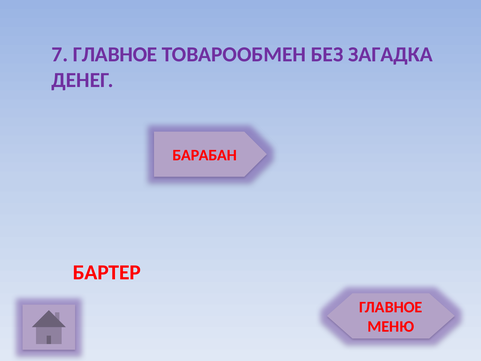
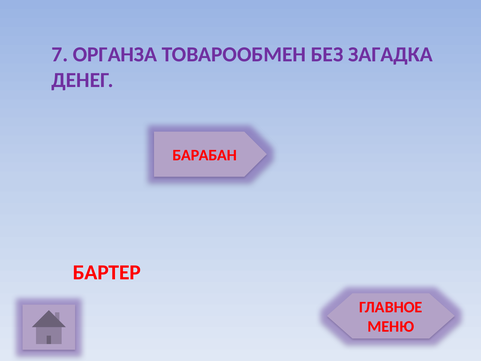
7 ГЛАВНОЕ: ГЛАВНОЕ -> ОРГАНЗА (115, 54)
